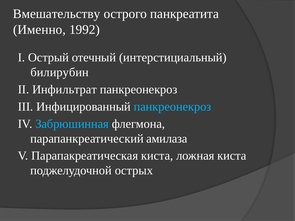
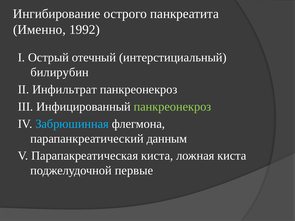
Вмешательству: Вмешательству -> Ингибирование (57, 14)
панкреонекроз colour: light blue -> light green (172, 107)
амилаза: амилаза -> данным (167, 139)
острых: острых -> первые (134, 171)
